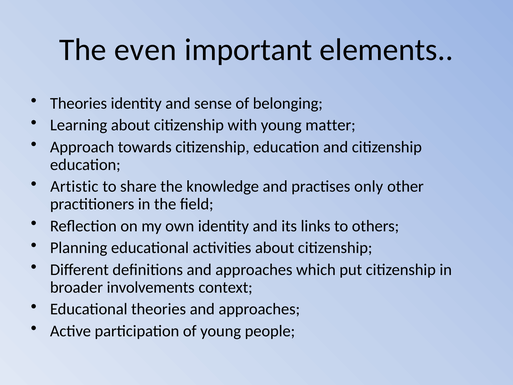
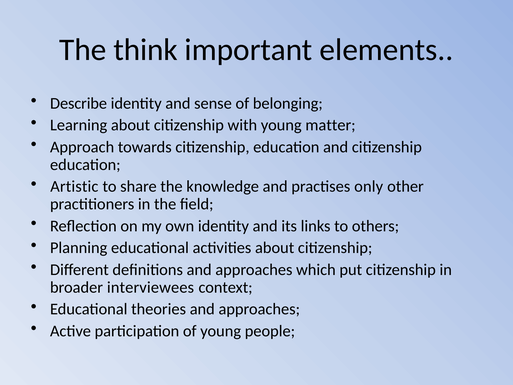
even: even -> think (146, 50)
Theories: Theories -> Describe (79, 103)
involvements: involvements -> interviewees (150, 287)
